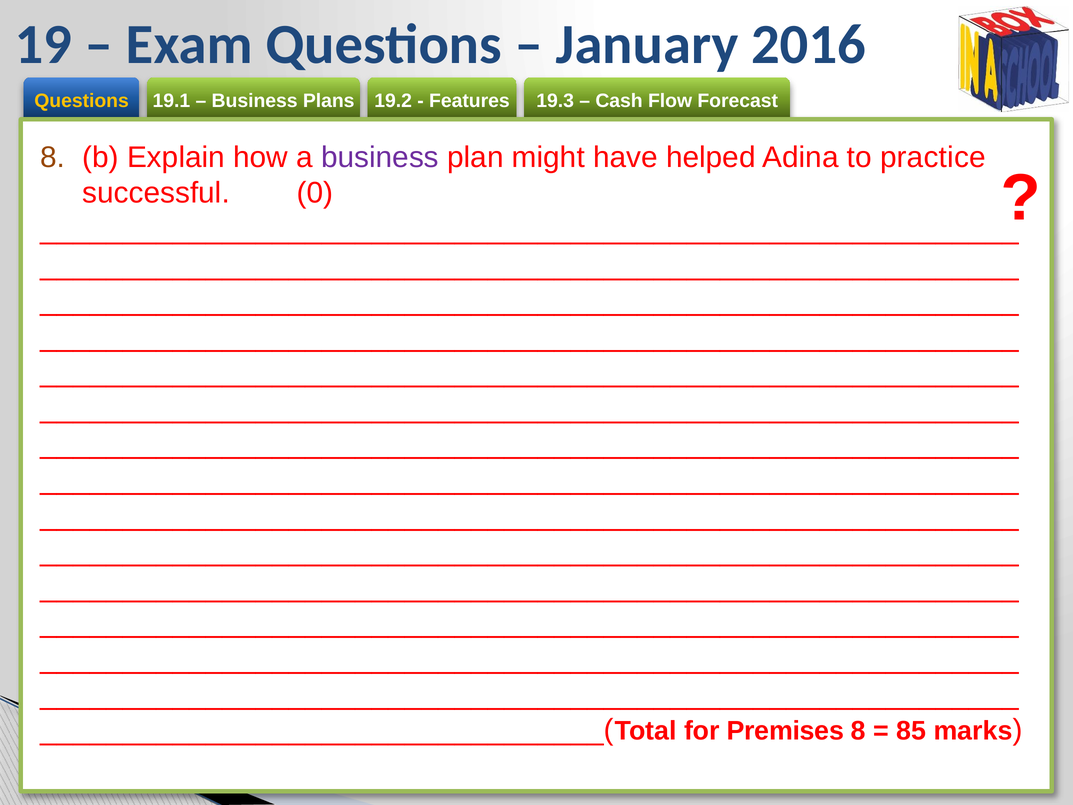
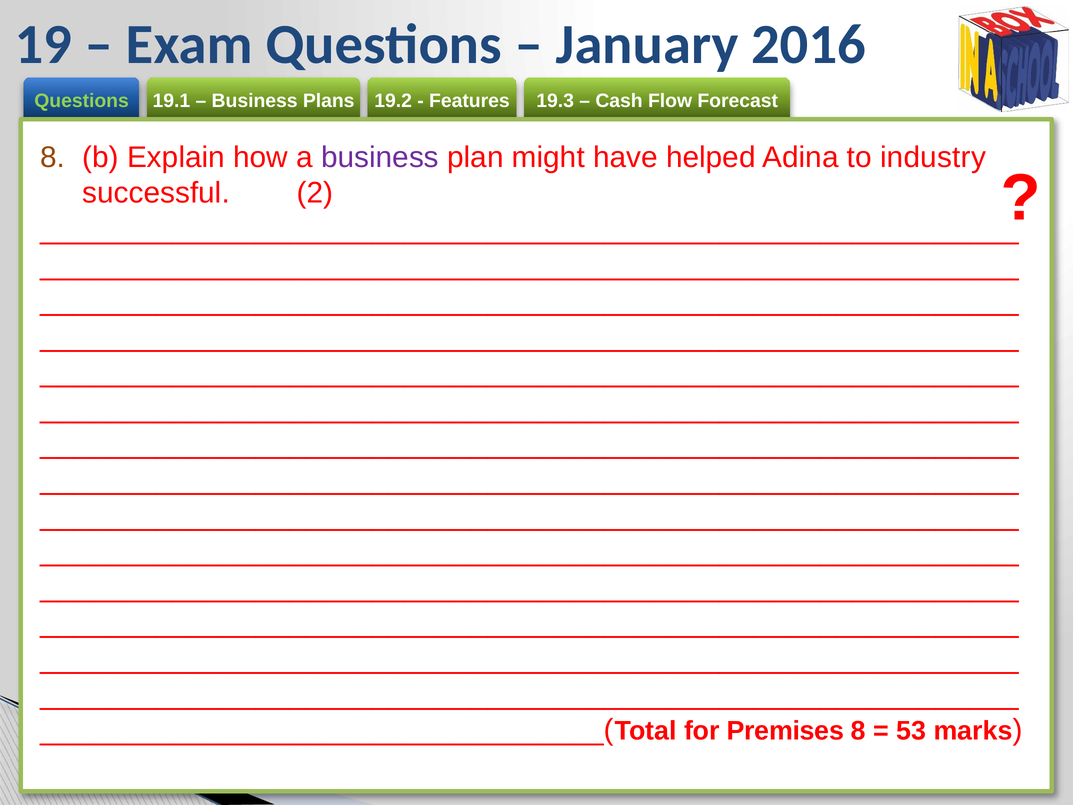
Questions colour: yellow -> light green (82, 101)
practice: practice -> industry (933, 157)
0: 0 -> 2 (315, 193)
85: 85 -> 53 (911, 731)
